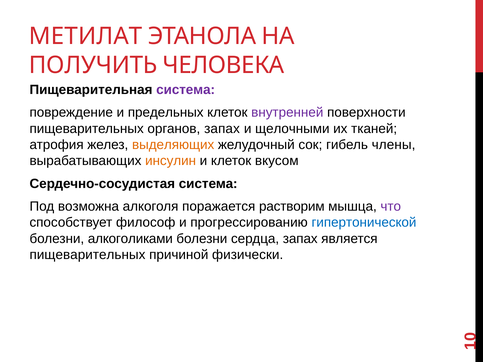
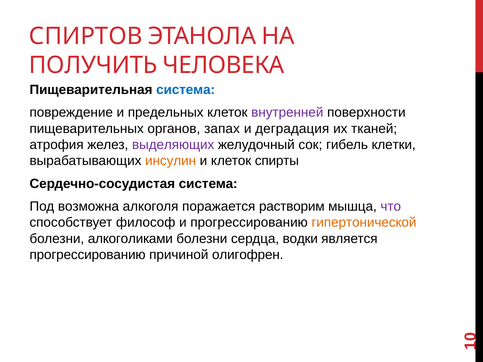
МЕТИЛАТ: МЕТИЛАТ -> СПИРТОВ (86, 36)
система colour: purple -> blue (186, 90)
щелочными: щелочными -> деградация (292, 129)
выделяющих colour: orange -> purple (173, 145)
члены: члены -> клетки (394, 145)
вкусом: вкусом -> спирты (277, 161)
гипертонической colour: blue -> orange (364, 223)
сердца запах: запах -> водки (300, 239)
пищеварительных: пищеварительных -> прогрессированию (88, 255)
физически: физически -> олигофрен (248, 255)
